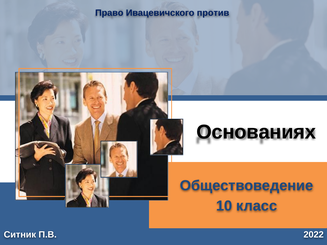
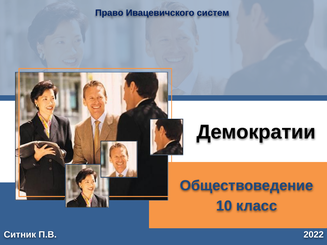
против: против -> систем (213, 13)
Основаниях: Основаниях -> Демократии (256, 132)
